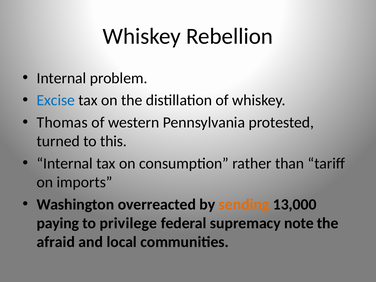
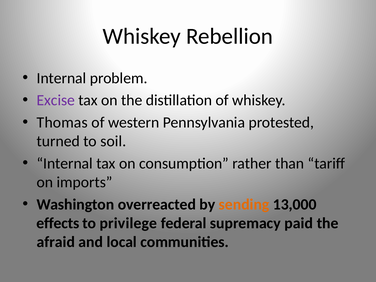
Excise colour: blue -> purple (56, 100)
this: this -> soil (113, 141)
paying: paying -> effects (58, 223)
note: note -> paid (299, 223)
